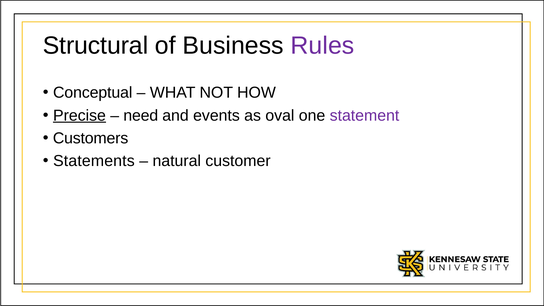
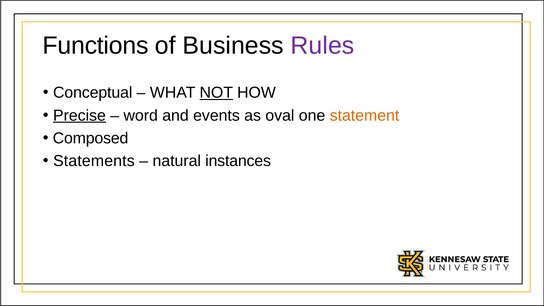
Structural: Structural -> Functions (96, 46)
NOT underline: none -> present (216, 93)
need: need -> word (141, 115)
statement colour: purple -> orange (364, 115)
Customers: Customers -> Composed (91, 138)
customer: customer -> instances (238, 161)
